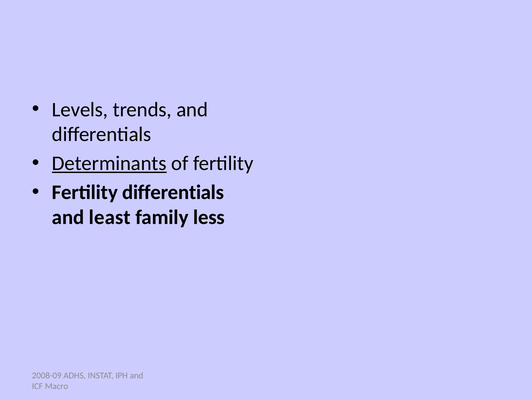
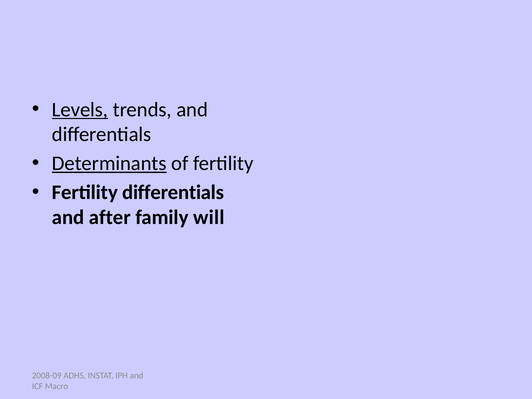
Levels underline: none -> present (80, 110)
least: least -> after (110, 217)
less: less -> will (209, 217)
